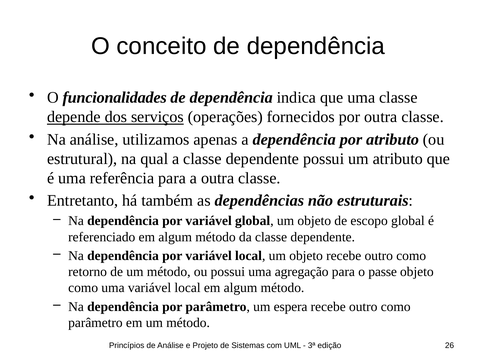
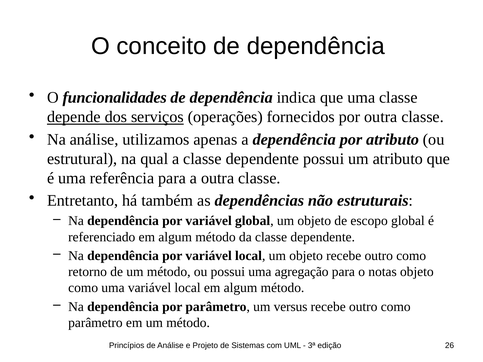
passe: passe -> notas (383, 272)
espera: espera -> versus (291, 307)
